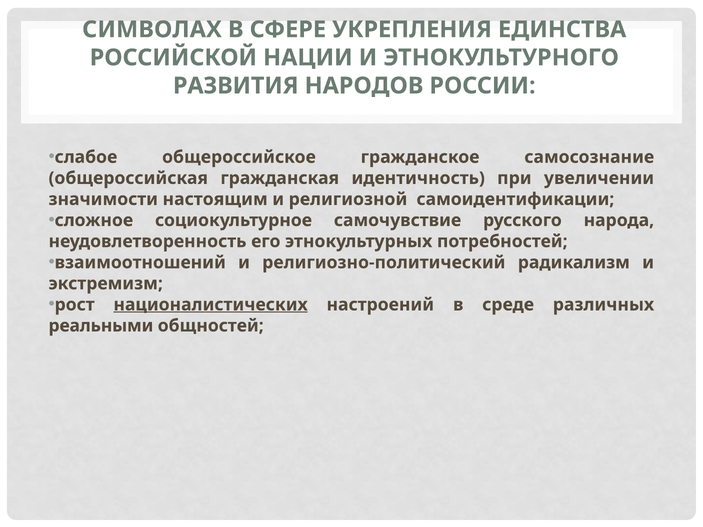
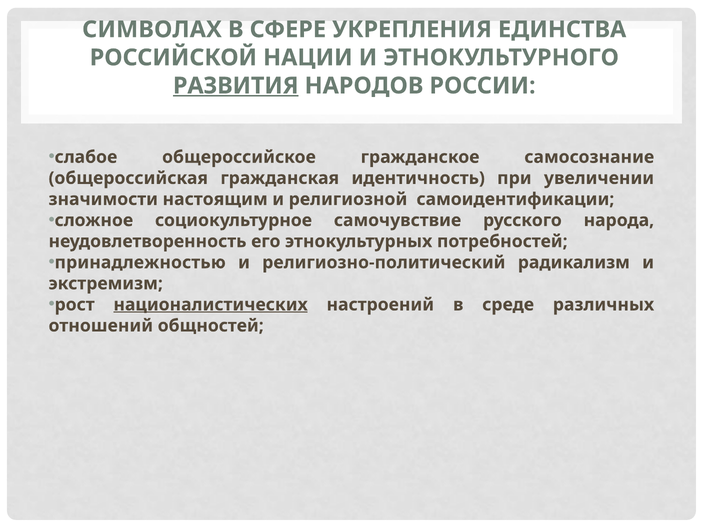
РАЗВИТИЯ underline: none -> present (236, 86)
взаимоотношений: взаимоотношений -> принадлежностью (140, 263)
реальными: реальными -> отношений (101, 326)
